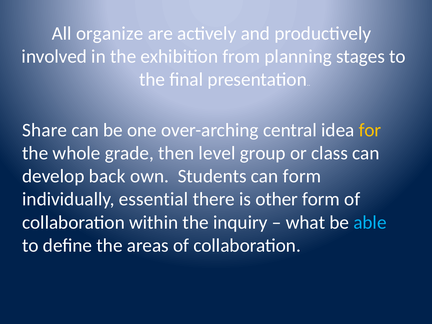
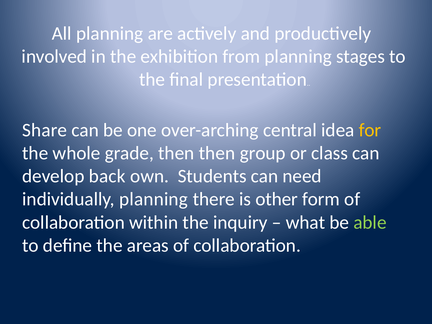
All organize: organize -> planning (110, 33)
then level: level -> then (217, 153)
can form: form -> need (302, 176)
individually essential: essential -> planning (154, 199)
able colour: light blue -> light green (370, 222)
